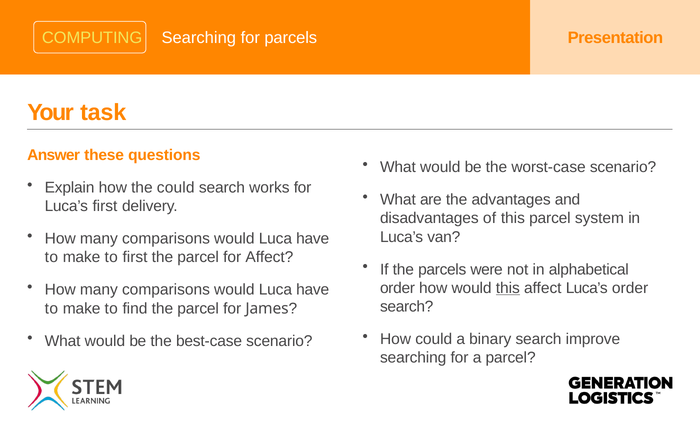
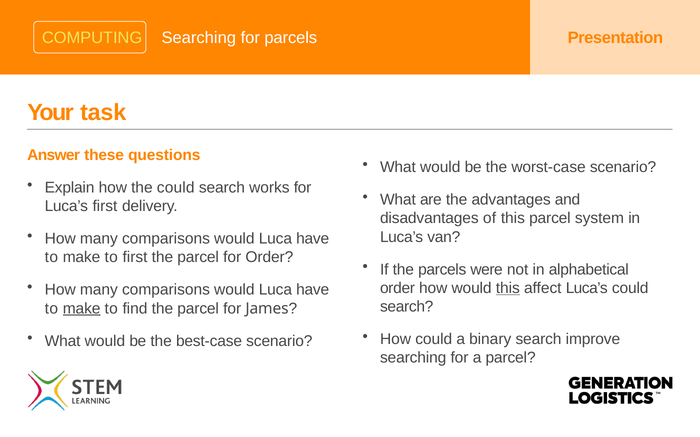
for Affect: Affect -> Order (269, 257)
Luca’s order: order -> could (630, 288)
make underline: none -> present (82, 308)
